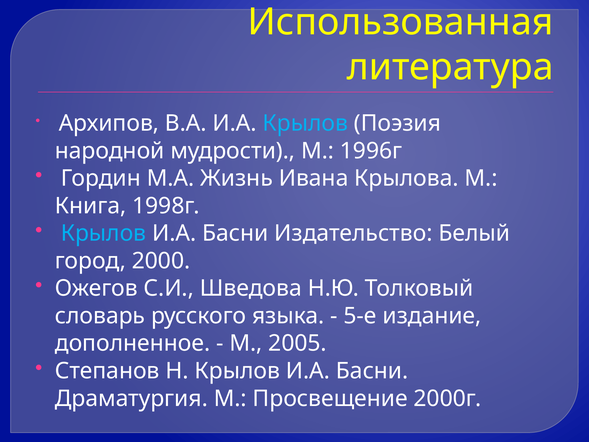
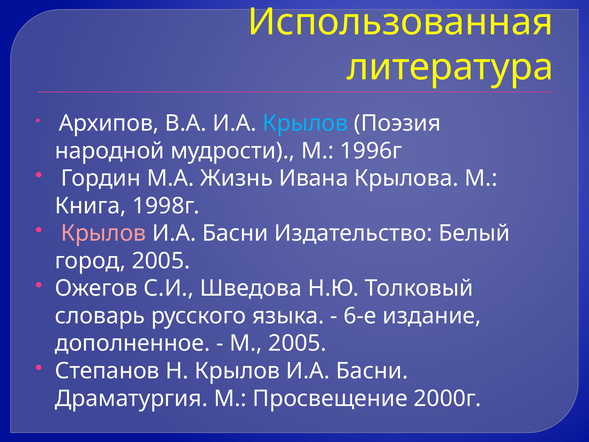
Крылов colour: light blue -> pink (103, 233)
город 2000: 2000 -> 2005 (161, 261)
5-е: 5-е -> 6-е (360, 316)
